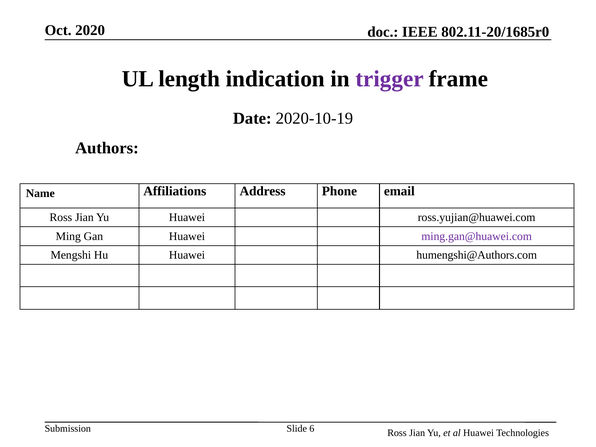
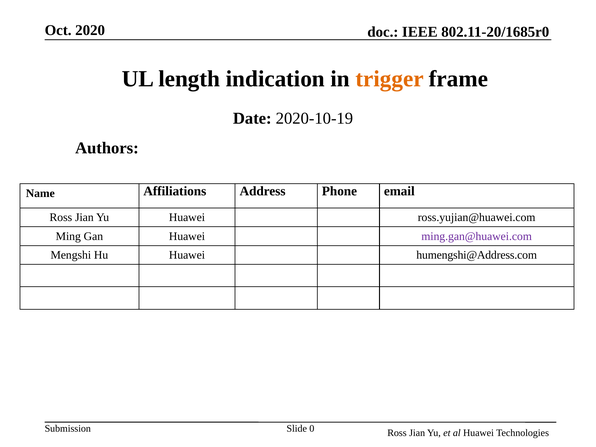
trigger colour: purple -> orange (390, 79)
humengshi@Authors.com: humengshi@Authors.com -> humengshi@Address.com (477, 255)
6: 6 -> 0 (312, 429)
